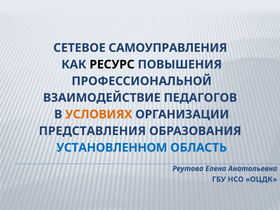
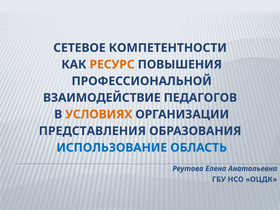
САМОУПРАВЛЕНИЯ: САМОУПРАВЛЕНИЯ -> КОМПЕТЕНТНОСТИ (168, 48)
РЕСУРС colour: black -> orange (112, 64)
УСТАНОВЛЕННОМ: УСТАНОВЛЕННОМ -> ИСПОЛЬЗОВАНИЕ (112, 148)
